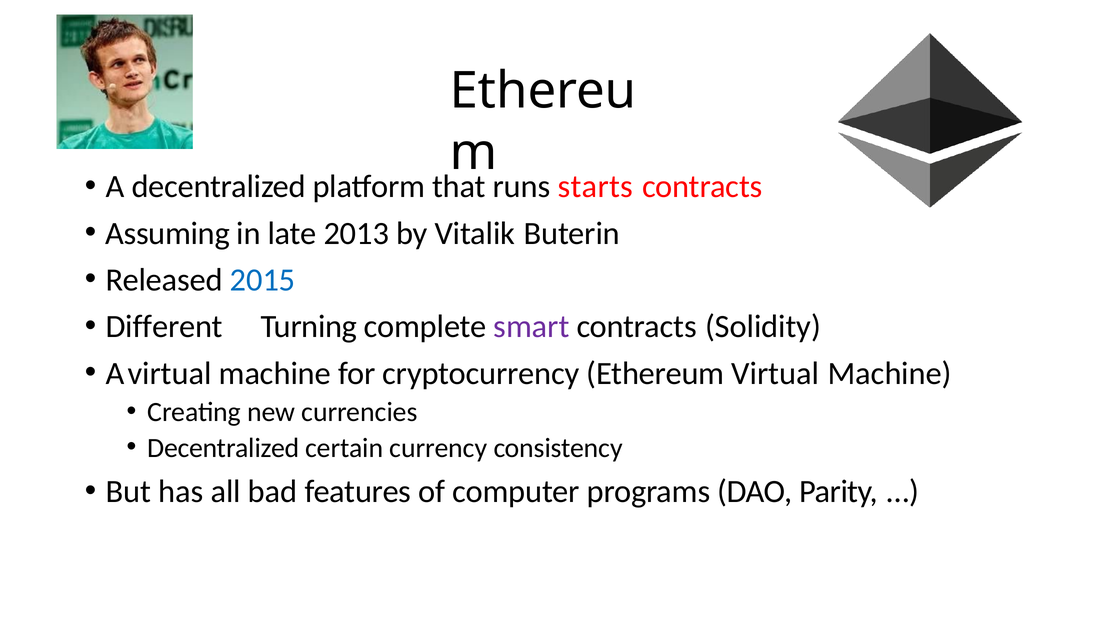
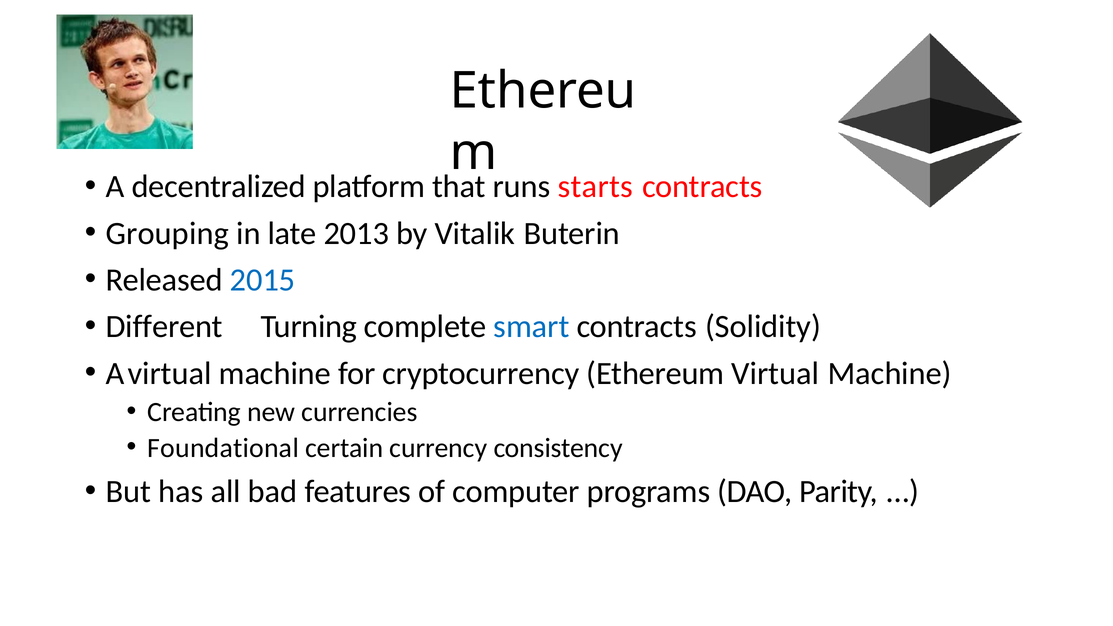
Assuming: Assuming -> Grouping (167, 233)
smart colour: purple -> blue (531, 327)
Decentralized: Decentralized -> Foundational (223, 448)
